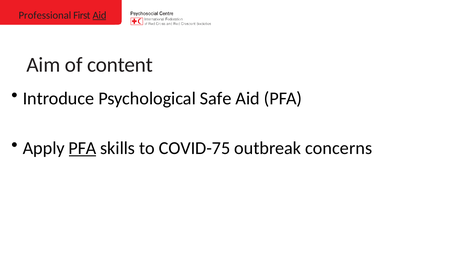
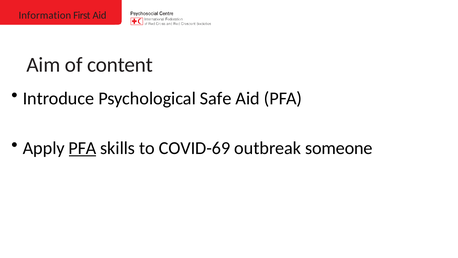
Professional: Professional -> Information (45, 15)
Aid underline: present -> none (99, 15)
COVID-75: COVID-75 -> COVID-69 (194, 148)
concerns: concerns -> someone (339, 148)
